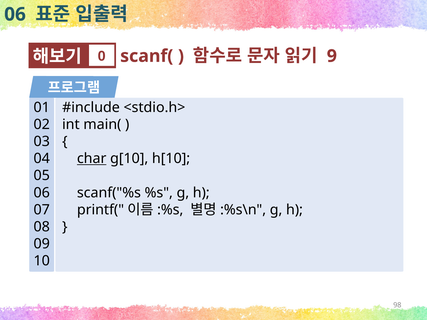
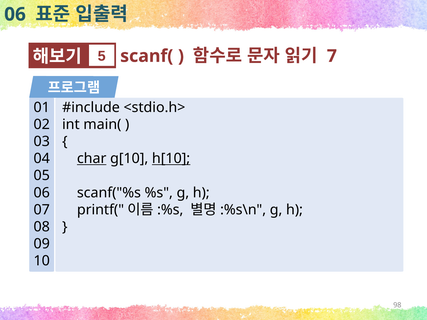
0: 0 -> 5 (102, 56)
9: 9 -> 7 (332, 56)
h[10 underline: none -> present (171, 159)
